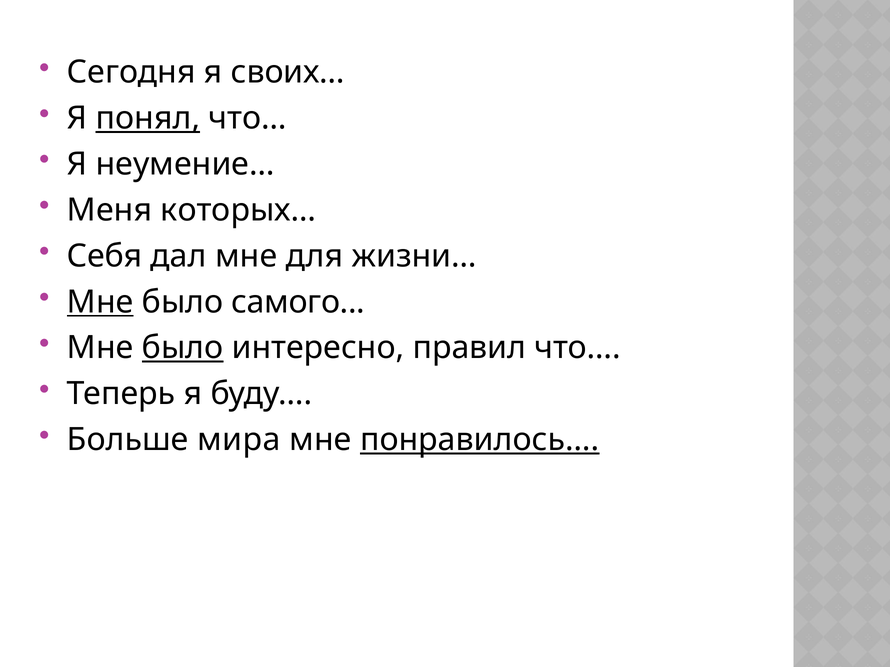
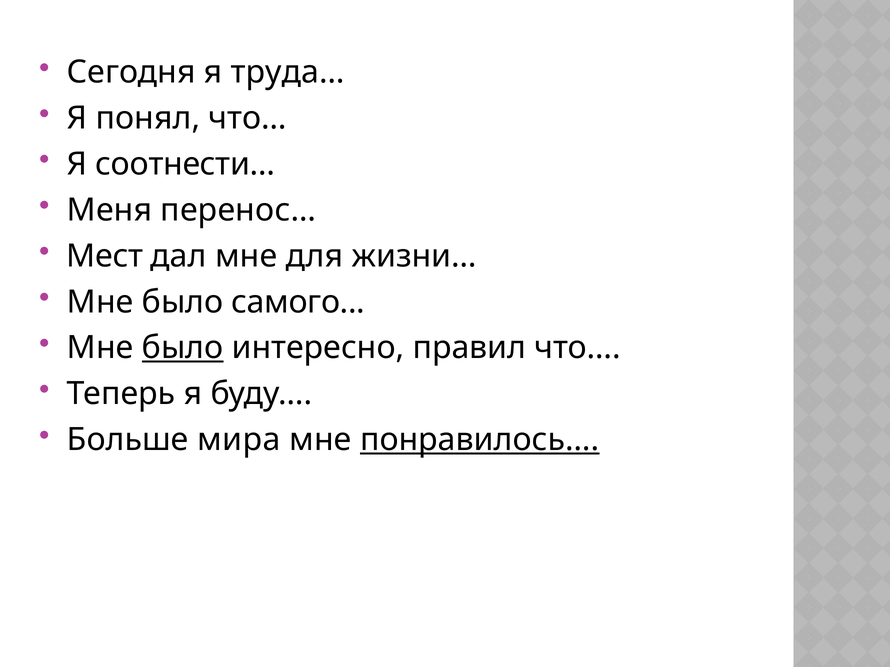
своих…: своих… -> труда… (288, 72)
понял underline: present -> none (148, 118)
неумение…: неумение… -> соотнести… (185, 164)
которых…: которых… -> перенос… (238, 210)
Себя: Себя -> Мест (105, 256)
Мне underline: present -> none (100, 302)
